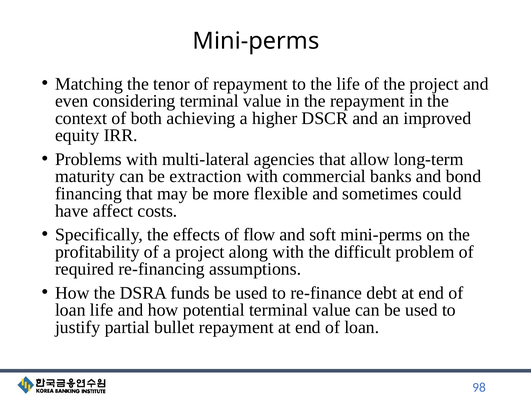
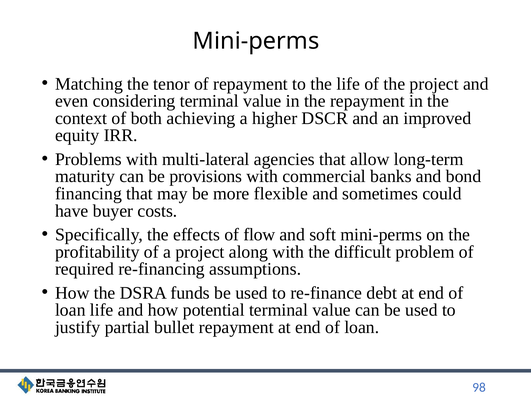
extraction: extraction -> provisions (206, 177)
affect: affect -> buyer (113, 211)
